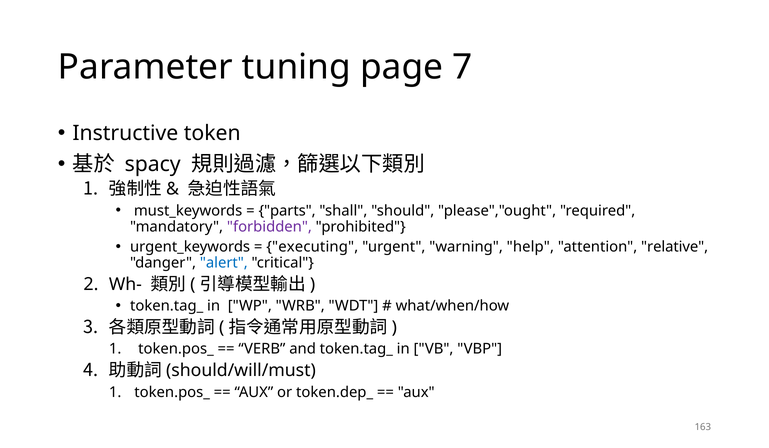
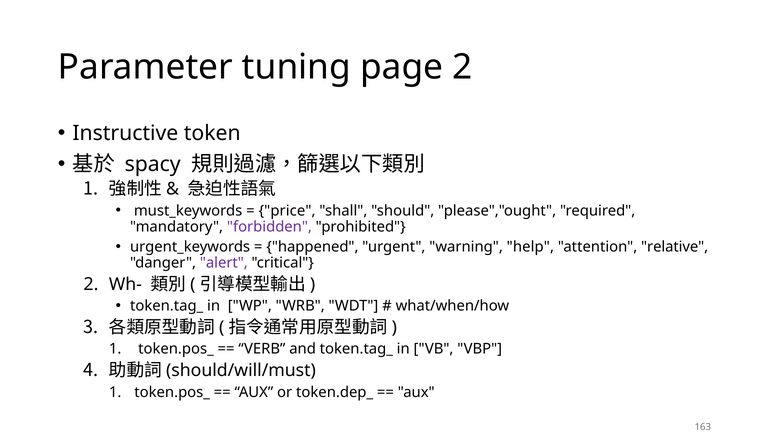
page 7: 7 -> 2 (462, 67)
parts: parts -> price (287, 211)
executing: executing -> happened (312, 247)
alert colour: blue -> purple (224, 263)
